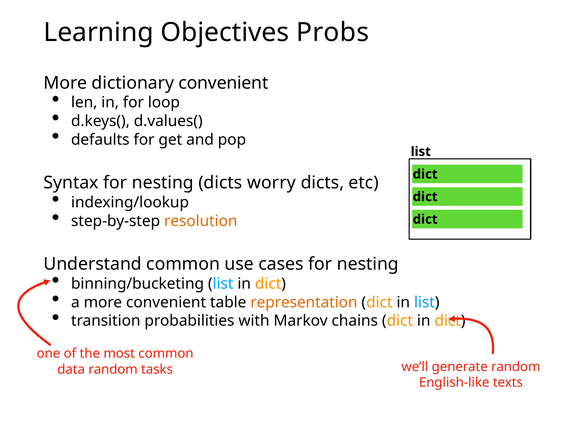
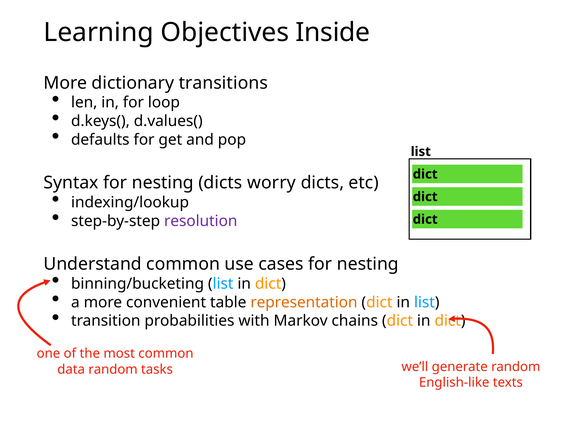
Probs: Probs -> Inside (333, 32)
dictionary convenient: convenient -> transitions (223, 83)
resolution colour: orange -> purple (201, 221)
